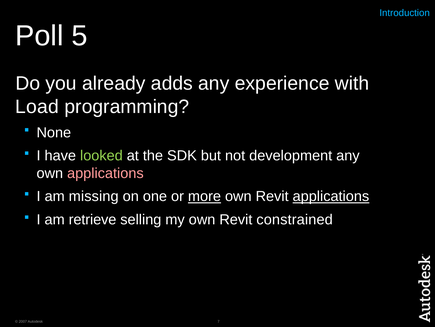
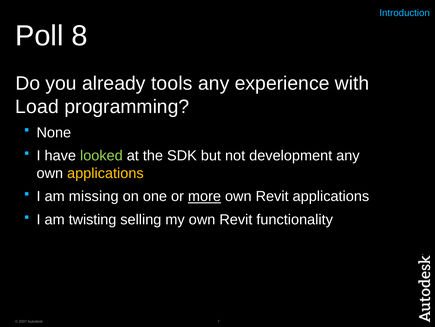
5: 5 -> 8 (80, 36)
adds: adds -> tools (172, 83)
applications colour: pink -> yellow (105, 173)
applications underline: present -> none (331, 196)
retrieve: retrieve -> twisting (93, 219)
constrained: constrained -> functionality (295, 219)
